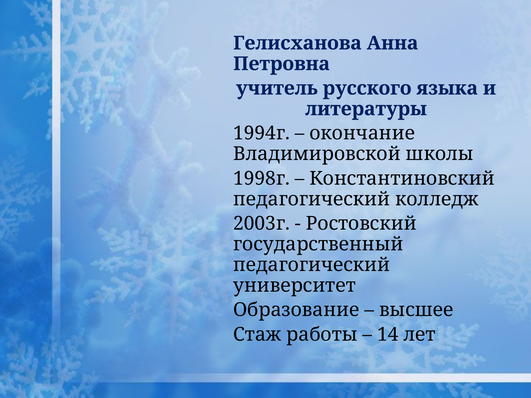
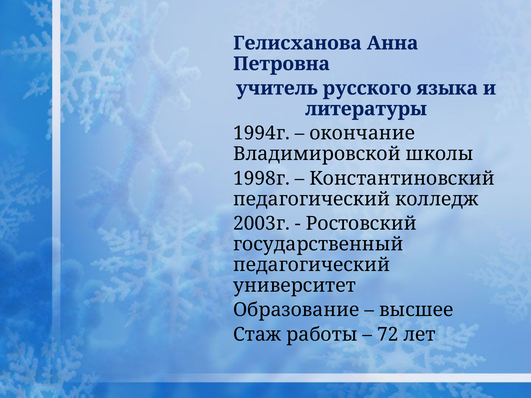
14: 14 -> 72 (388, 335)
